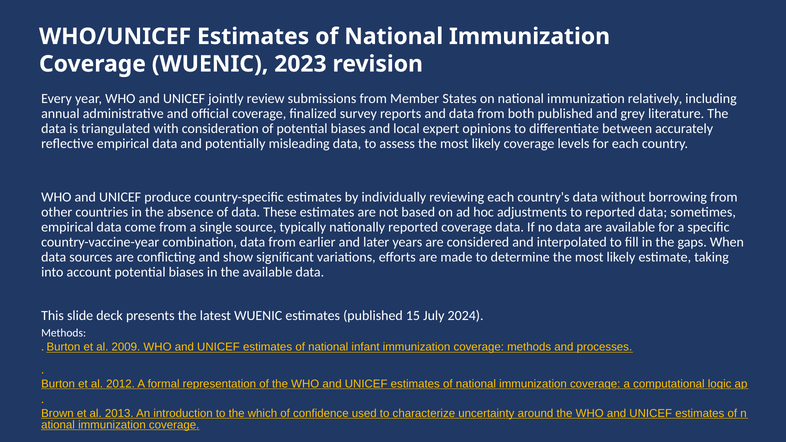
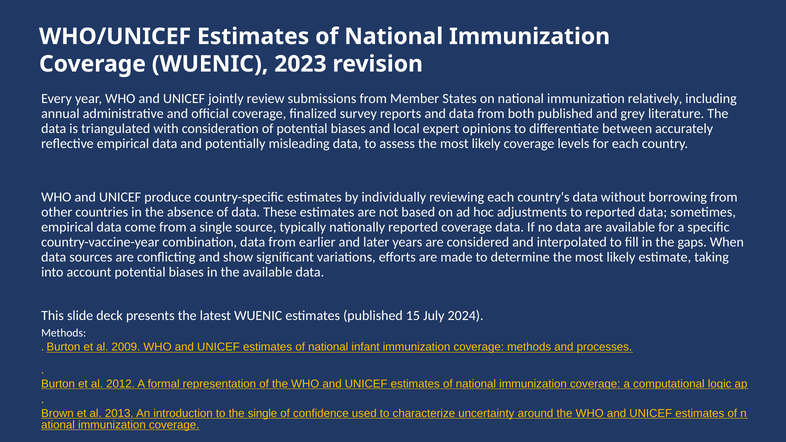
the which: which -> single (263, 413)
